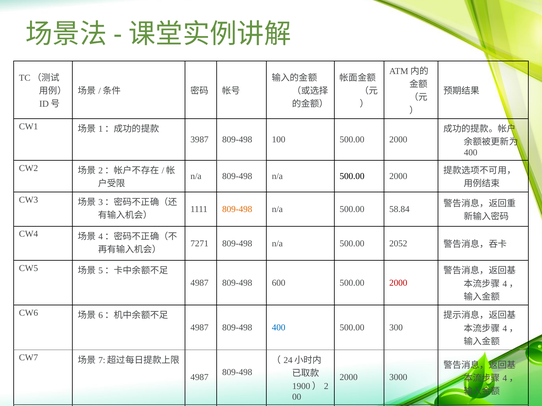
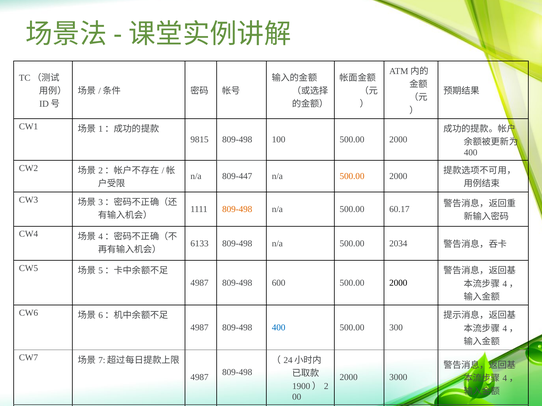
3987: 3987 -> 9815 (200, 140)
n/a 809-498: 809-498 -> 809-447 (237, 176)
500.00 colour: black -> orange (352, 176)
58.84: 58.84 -> 60.17 (399, 209)
7271: 7271 -> 6133 (200, 244)
2052: 2052 -> 2034 (398, 244)
2000 colour: red -> black (398, 283)
